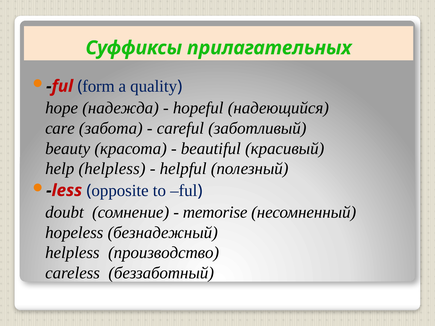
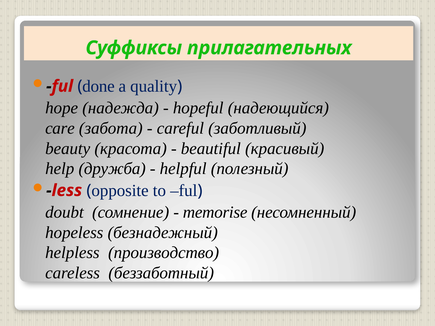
form: form -> done (98, 86)
help helpless: helpless -> дружба (112, 169)
